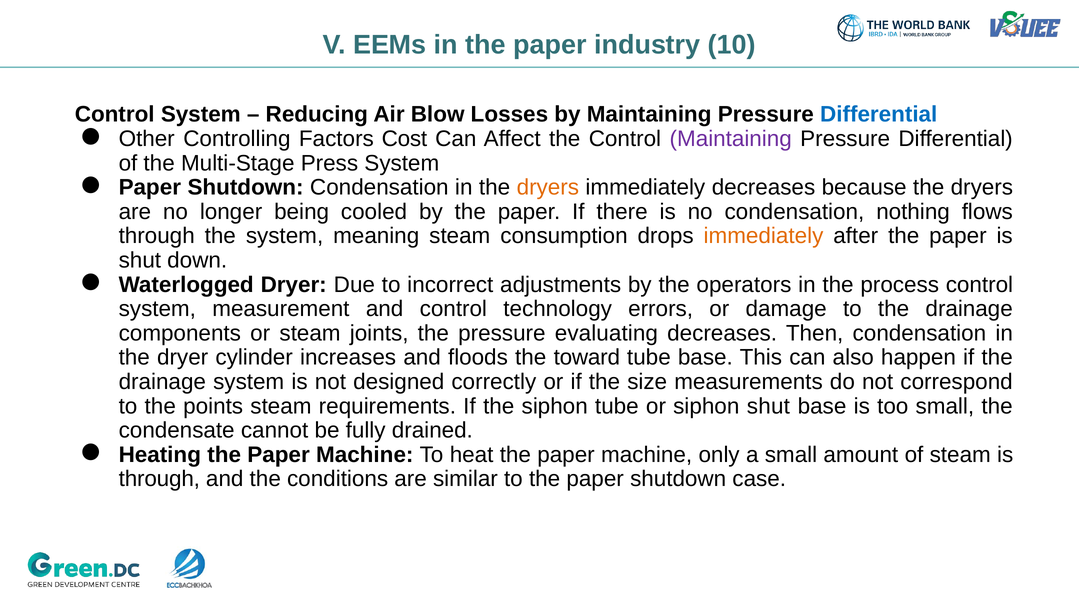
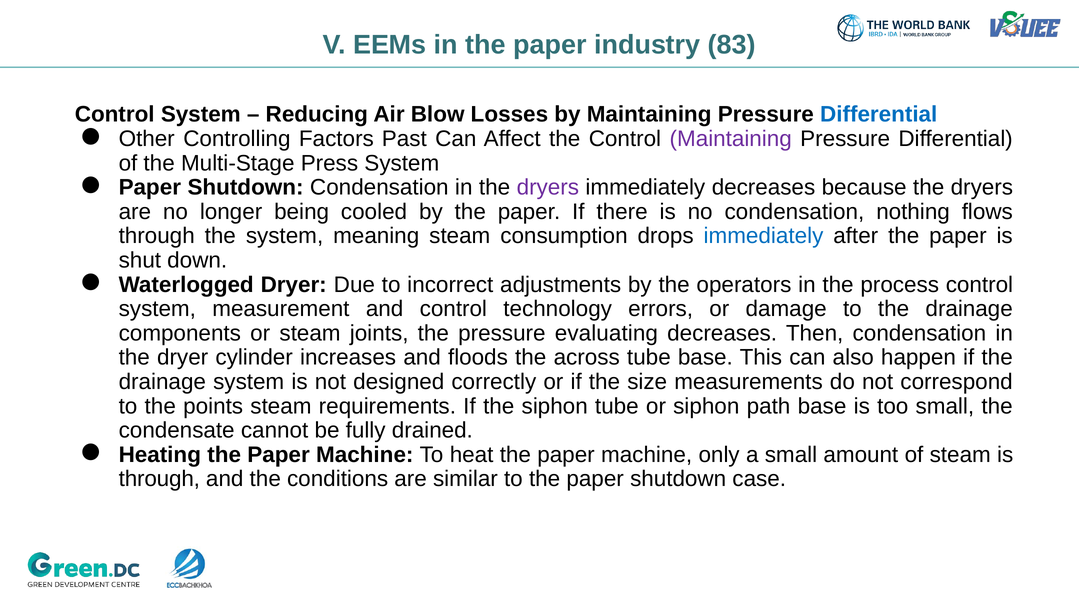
10: 10 -> 83 (732, 45)
Cost: Cost -> Past (404, 139)
dryers colour: orange -> purple (548, 187)
immediately colour: orange -> blue (763, 236)
toward: toward -> across (587, 357)
siphon shut: shut -> path (769, 406)
